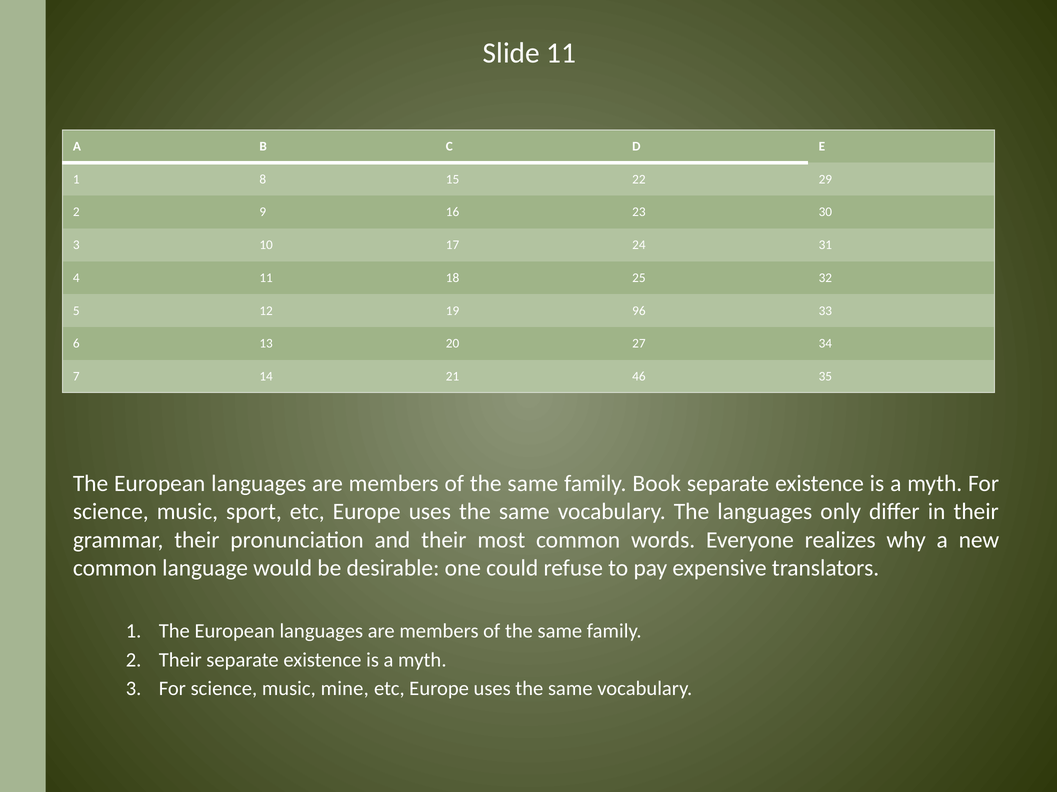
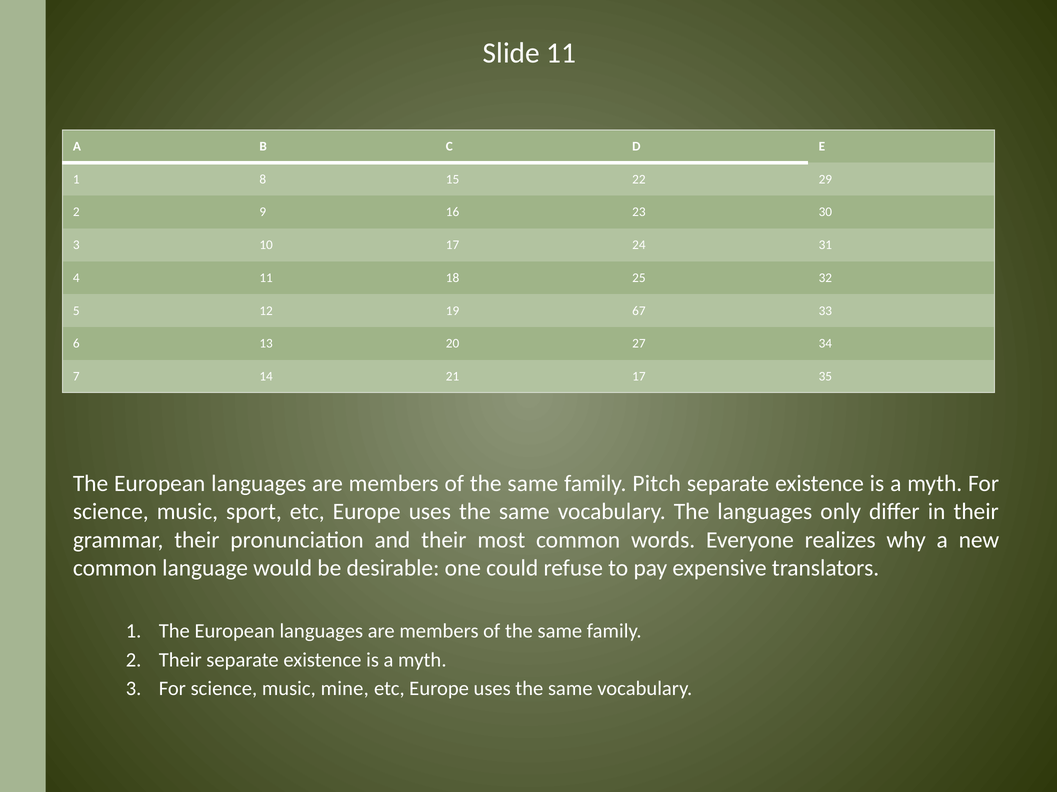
96: 96 -> 67 (639, 311)
21 46: 46 -> 17 (639, 377)
Book: Book -> Pitch (657, 484)
